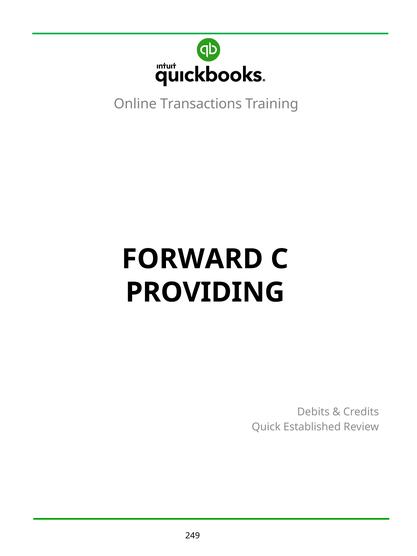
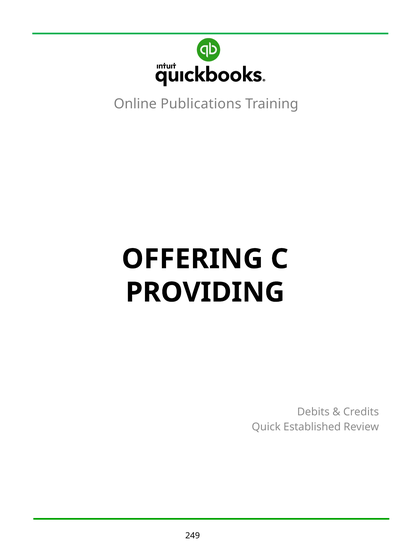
Transactions: Transactions -> Publications (201, 104)
FORWARD: FORWARD -> OFFERING (192, 259)
